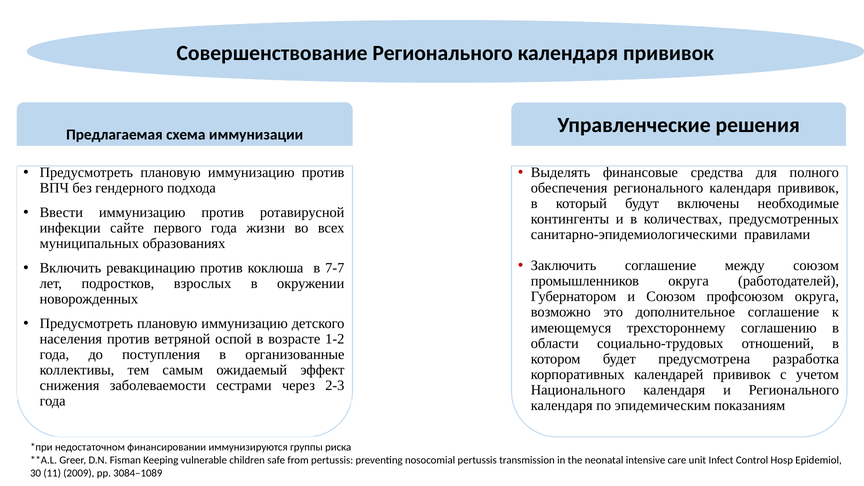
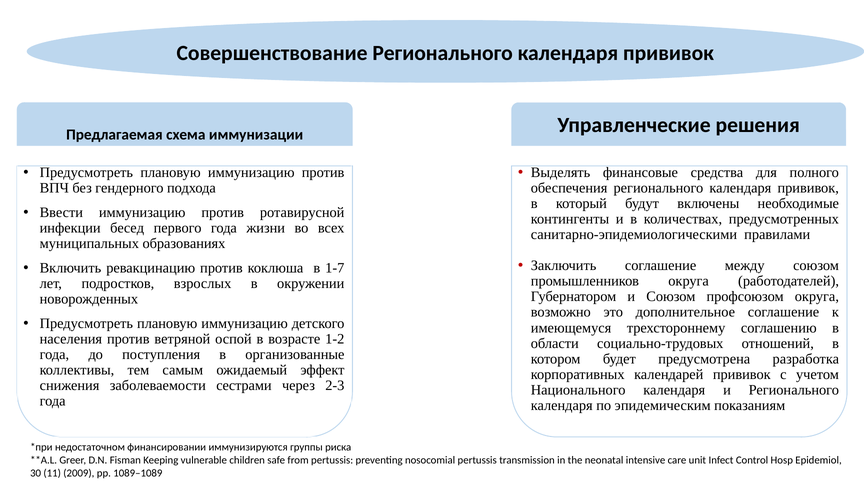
сайте: сайте -> бесед (127, 228)
7-7: 7-7 -> 1-7 (335, 268)
3084–1089: 3084–1089 -> 1089–1089 (138, 473)
